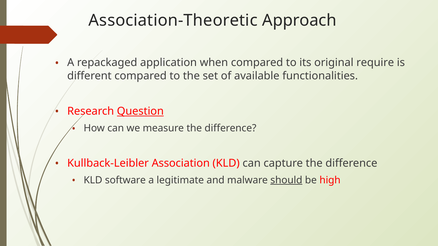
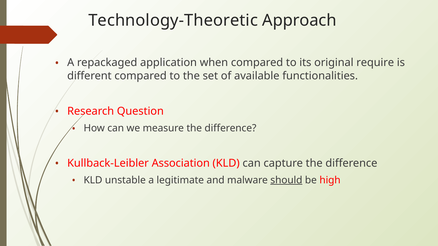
Association-Theoretic: Association-Theoretic -> Technology-Theoretic (173, 20)
Question underline: present -> none (140, 111)
software: software -> unstable (125, 180)
